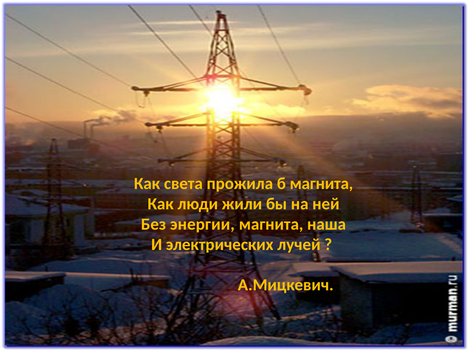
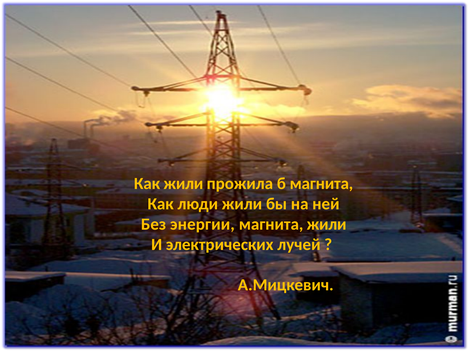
Как света: света -> жили (183, 183)
магнита наша: наша -> жили (327, 224)
